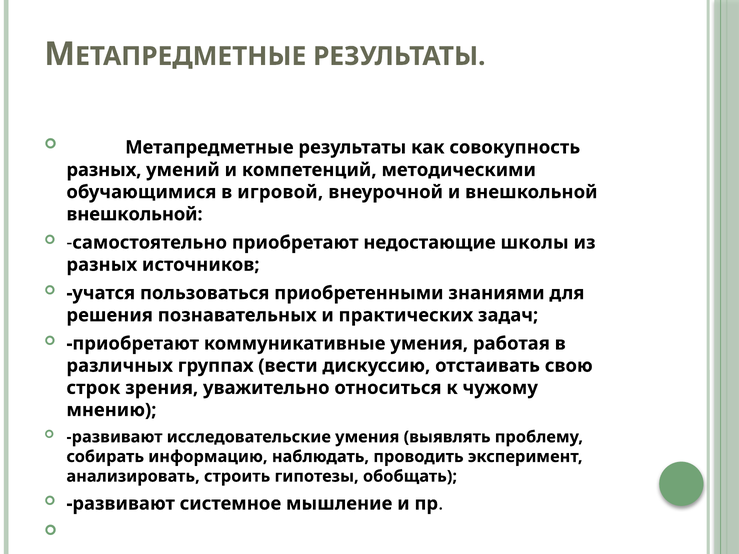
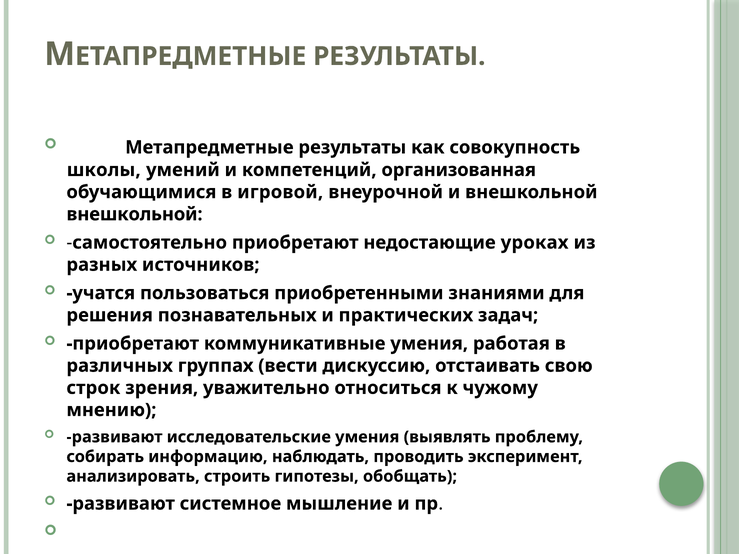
разных: разных -> школы (104, 170)
методическими: методическими -> организованная (459, 170)
школы: школы -> уроках (535, 243)
